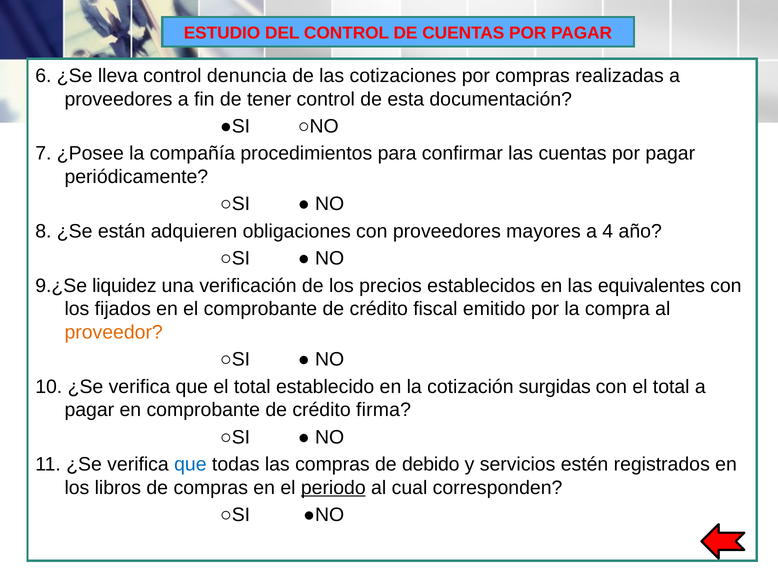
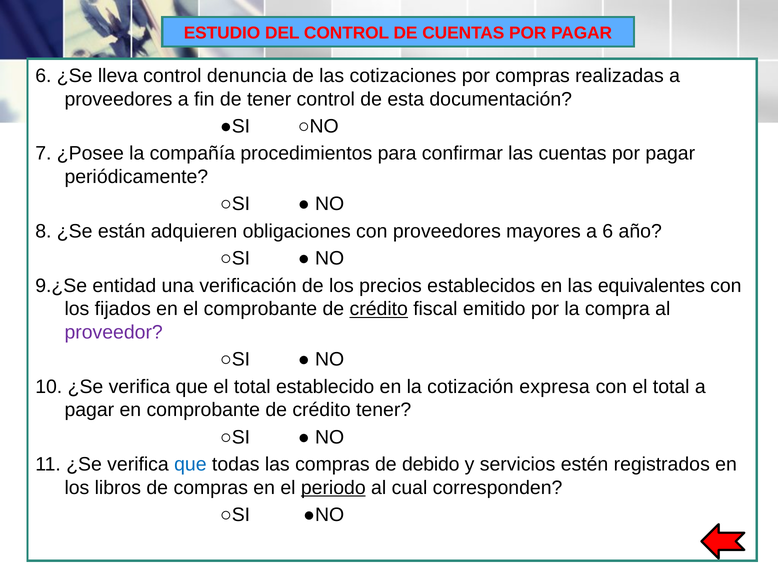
a 4: 4 -> 6 (608, 231)
liquidez: liquidez -> entidad (124, 286)
crédito underline: none -> present (379, 309)
proveedor colour: orange -> purple (114, 333)
surgidas: surgidas -> expresa (555, 387)
crédito firma: firma -> tener (384, 410)
